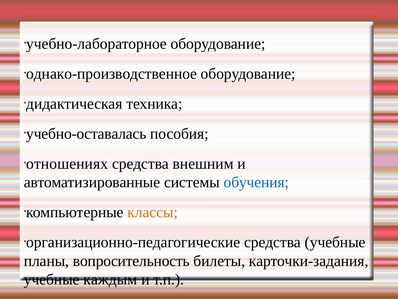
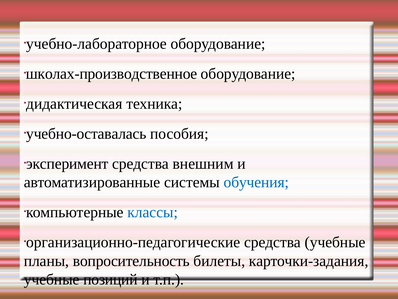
однако-производственное: однако-производственное -> школах-производственное (112, 74)
отношениях: отношениях -> эксперимент (67, 163)
классы colour: orange -> blue (153, 212)
каждым: каждым -> позиций (110, 279)
